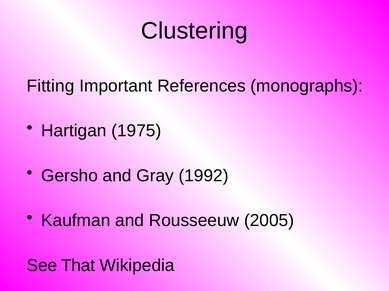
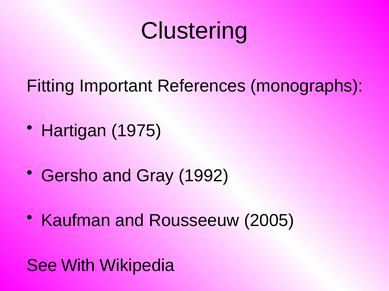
That: That -> With (78, 266)
